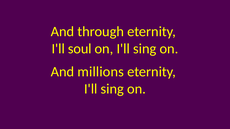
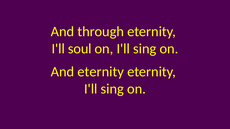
And millions: millions -> eternity (101, 72)
